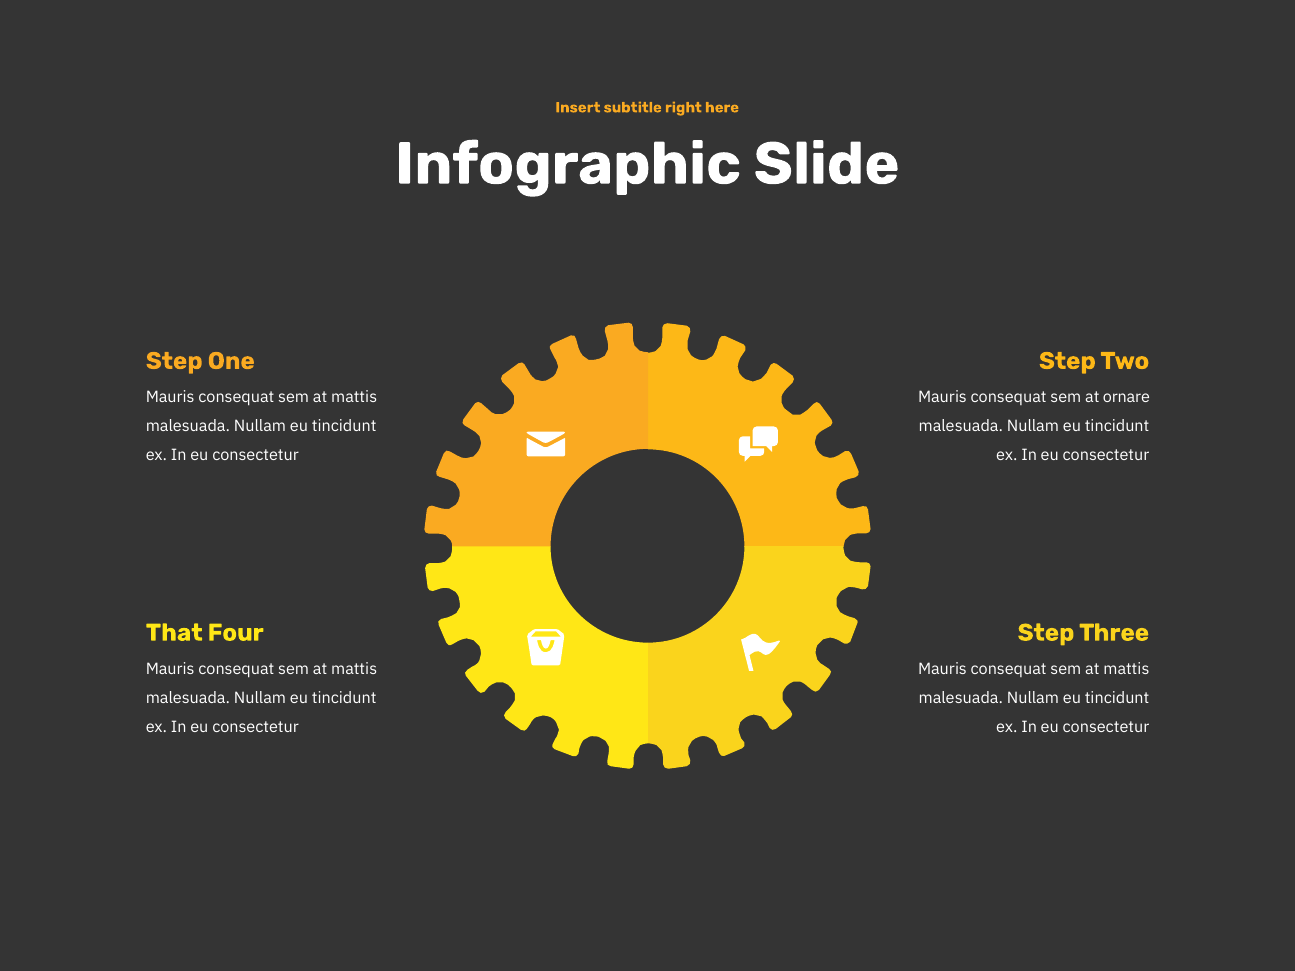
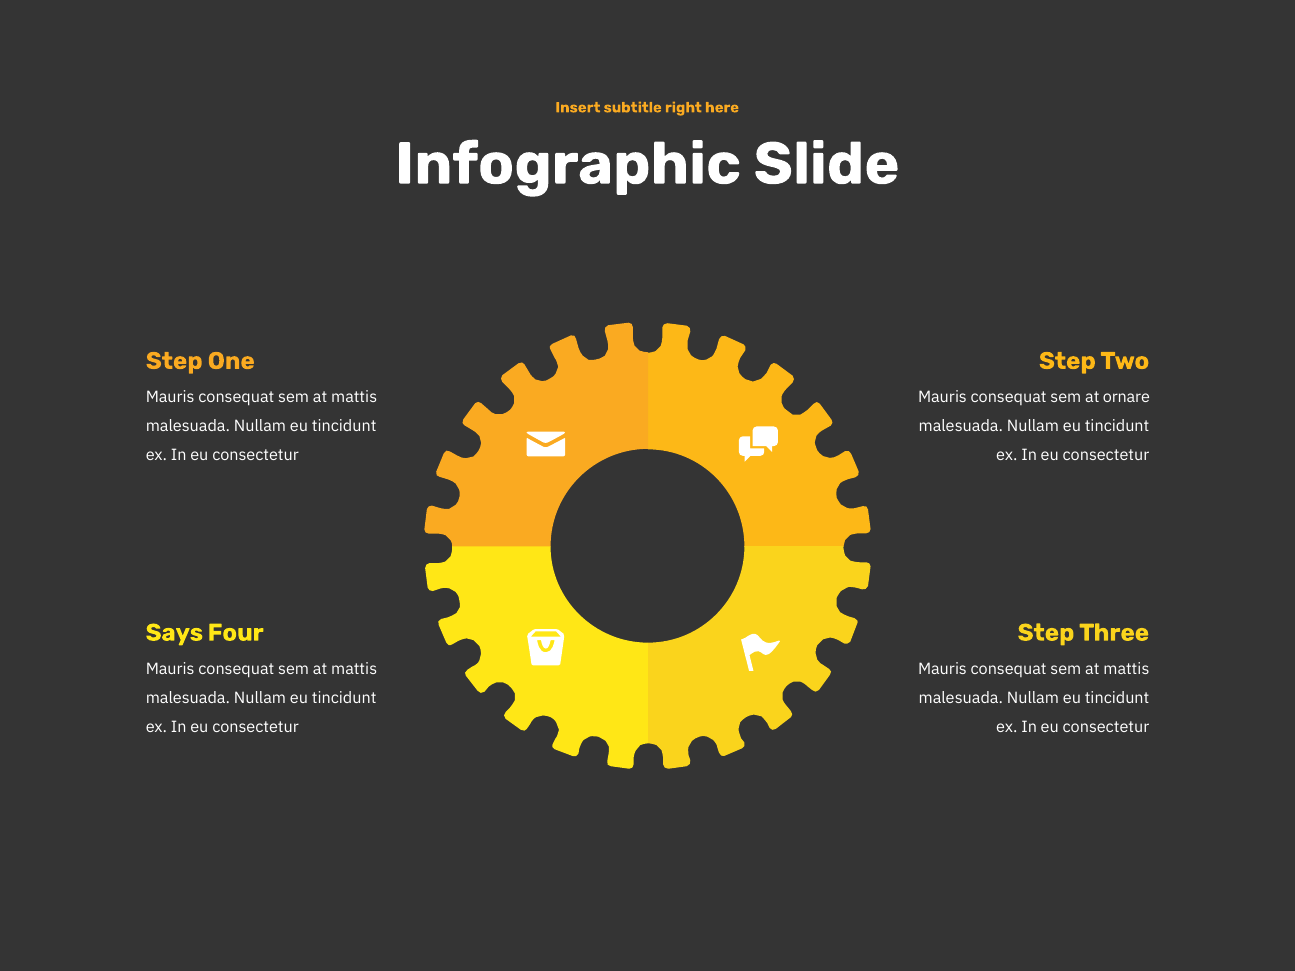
That: That -> Says (174, 633)
